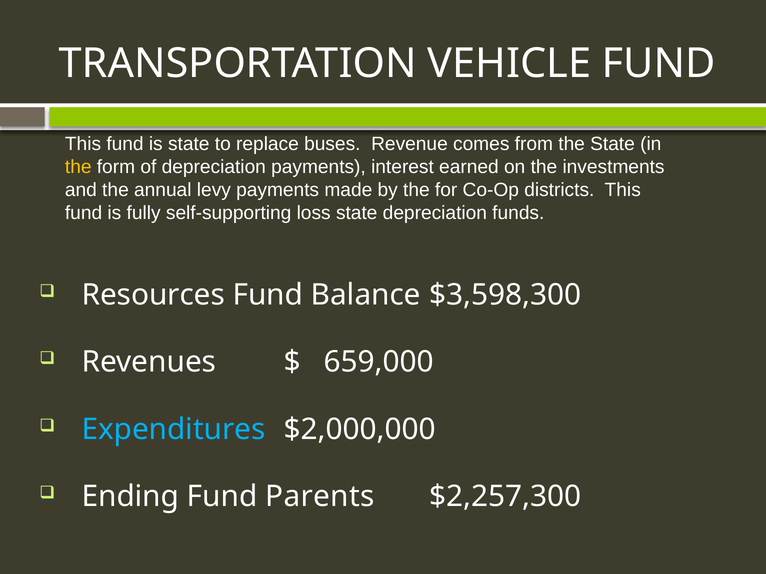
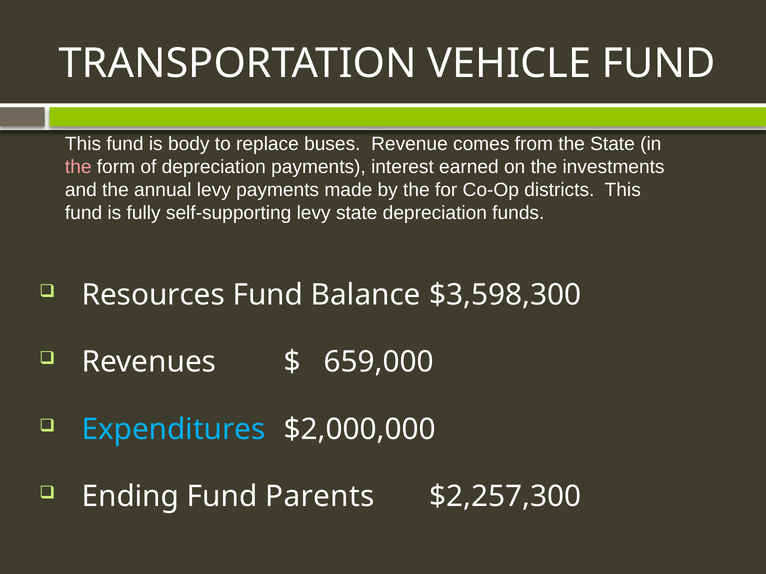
is state: state -> body (189, 144)
the colour: yellow -> pink (78, 167)
self-supporting loss: loss -> levy (314, 213)
